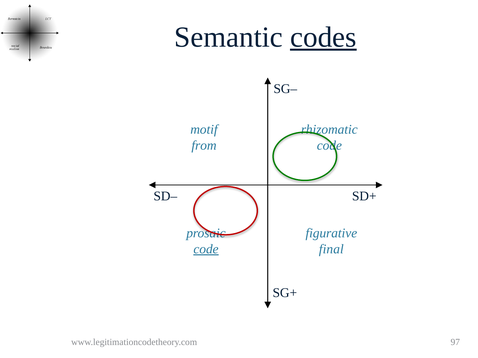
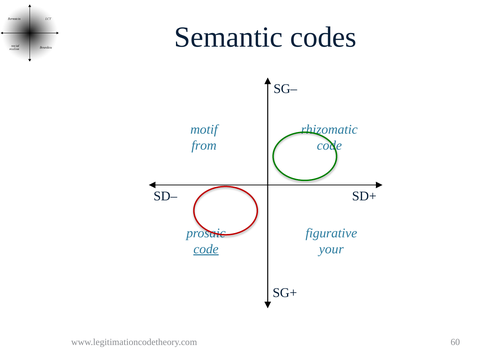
codes underline: present -> none (323, 37)
final: final -> your (331, 250)
97: 97 -> 60 (455, 342)
